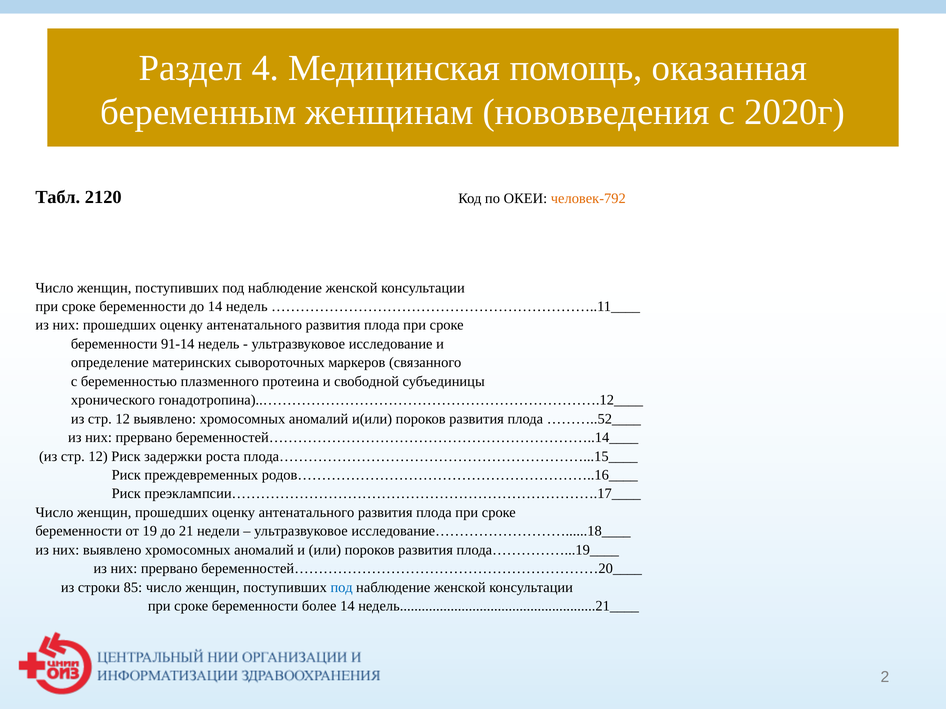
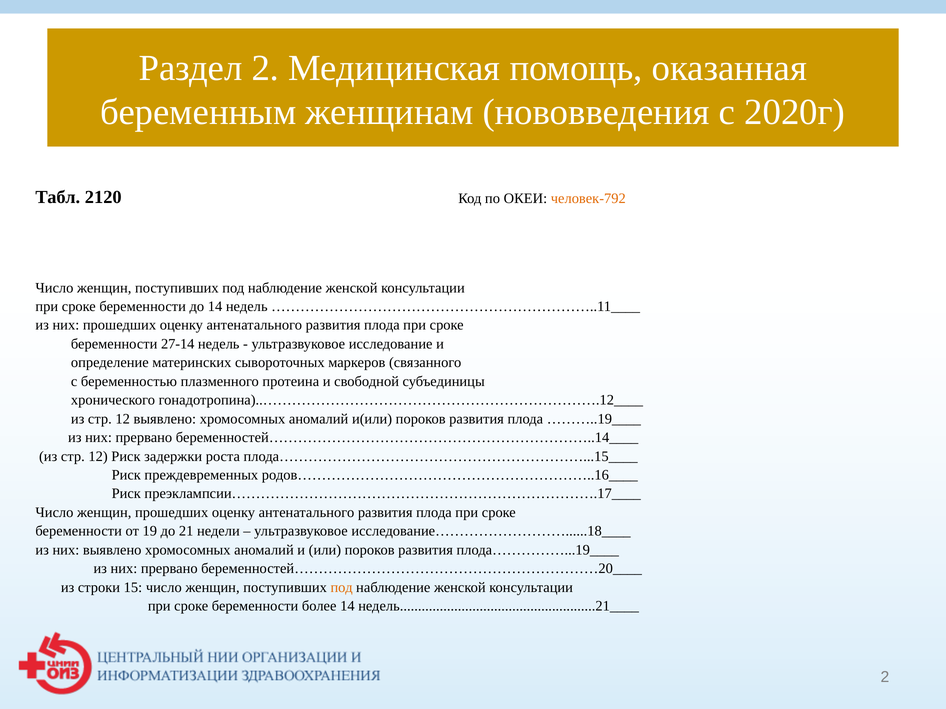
Раздел 4: 4 -> 2 (265, 68)
91-14: 91-14 -> 27-14 (178, 344)
………..52____: ………..52____ -> ………..19____ (594, 419)
85: 85 -> 15 (133, 588)
под colour: blue -> orange (342, 588)
